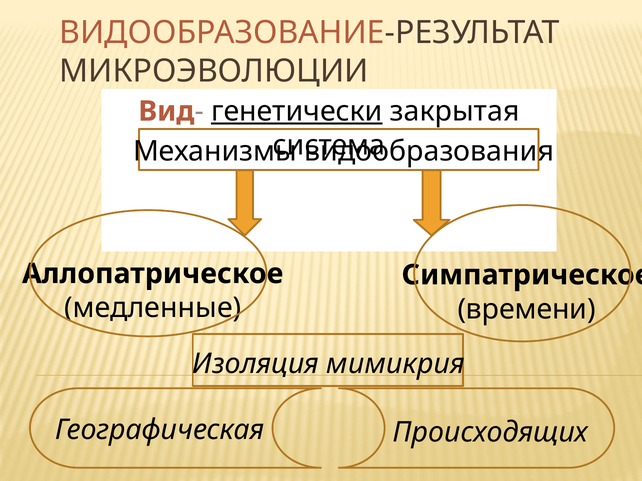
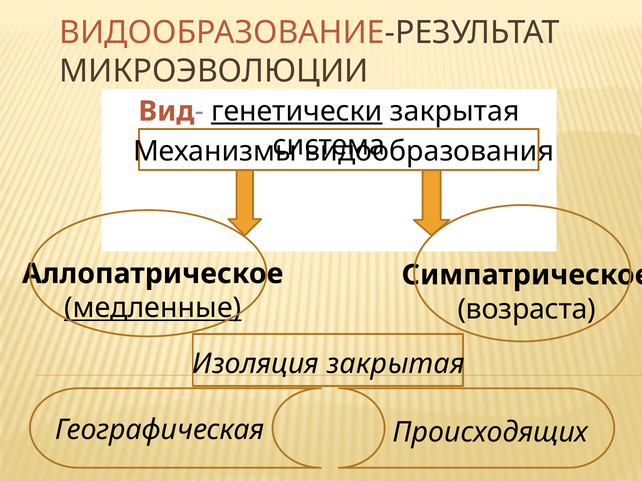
медленные underline: none -> present (153, 308)
времени: времени -> возраста (527, 309)
Изоляция мимикрия: мимикрия -> закрытая (396, 364)
